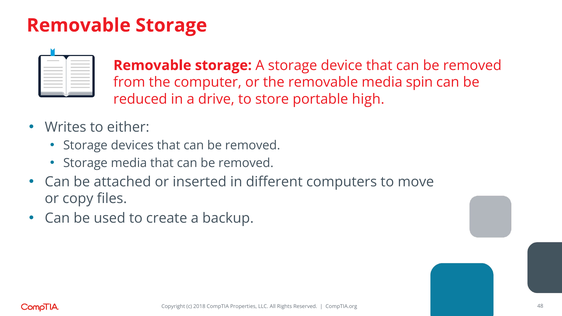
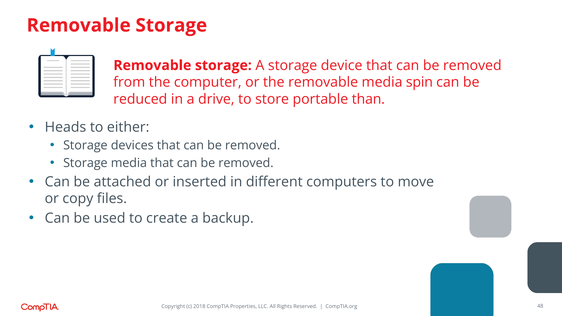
high: high -> than (368, 99)
Writes: Writes -> Heads (65, 127)
